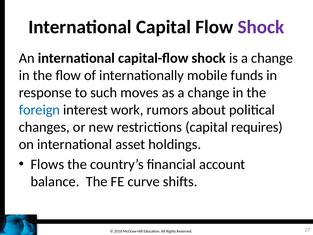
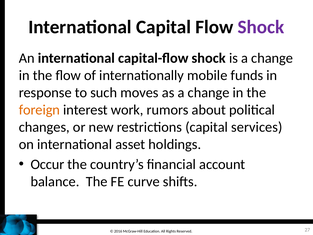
foreign colour: blue -> orange (39, 110)
requires: requires -> services (257, 127)
Flows: Flows -> Occur (47, 164)
